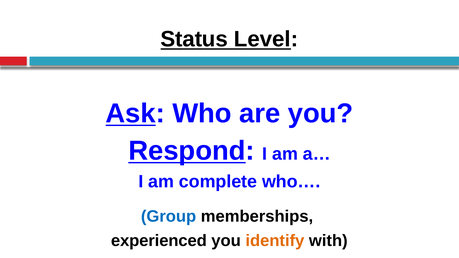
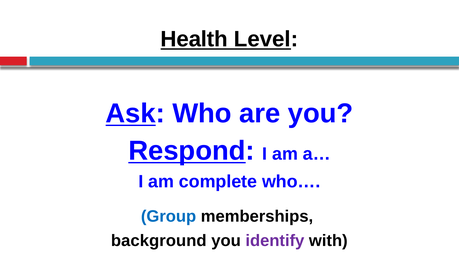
Status: Status -> Health (194, 39)
experienced: experienced -> background (159, 241)
identify colour: orange -> purple (275, 241)
